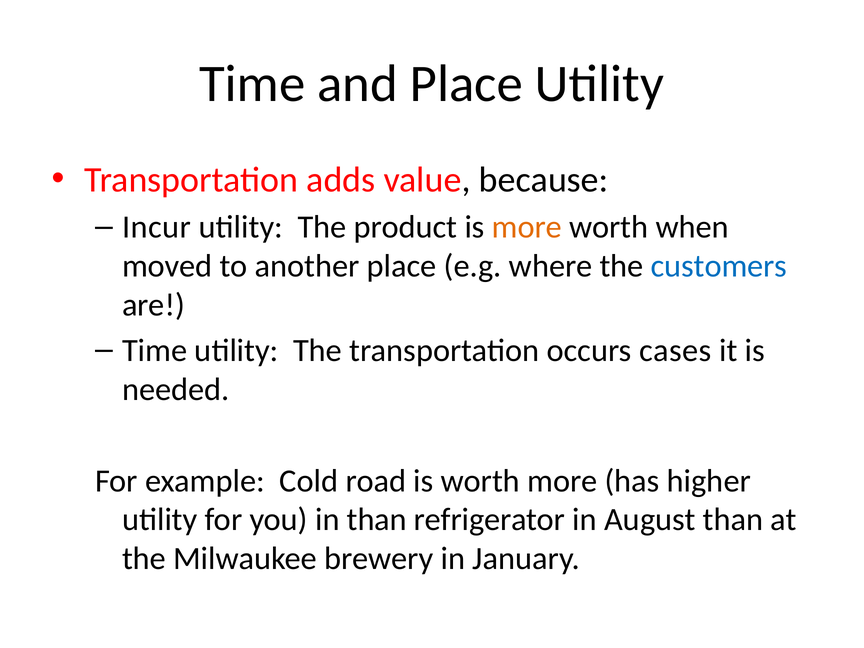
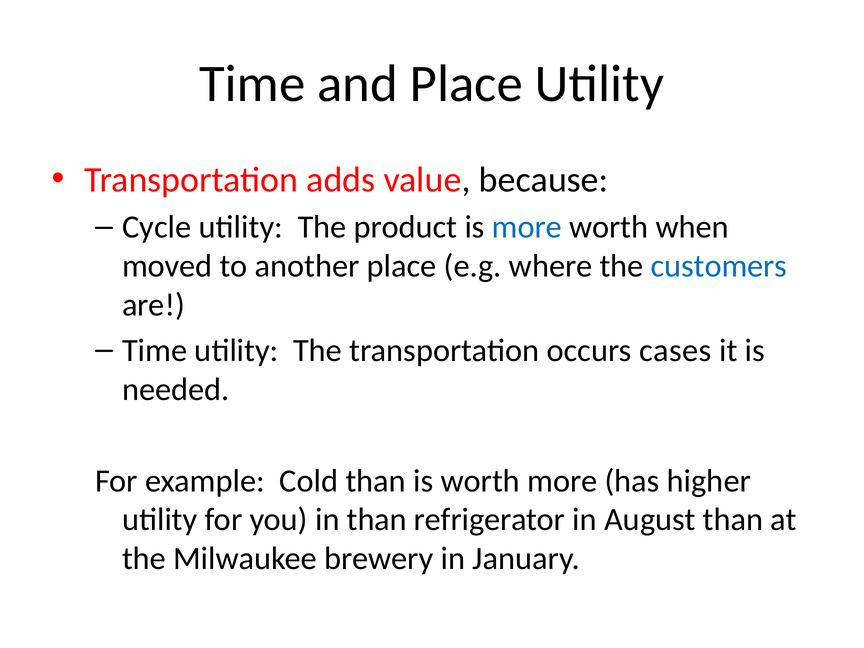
Incur: Incur -> Cycle (157, 227)
more colour: orange -> blue (527, 227)
Cold road: road -> than (376, 481)
